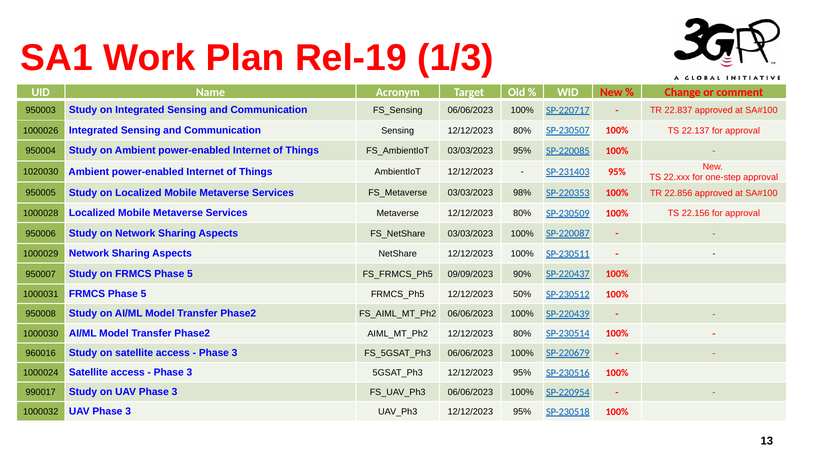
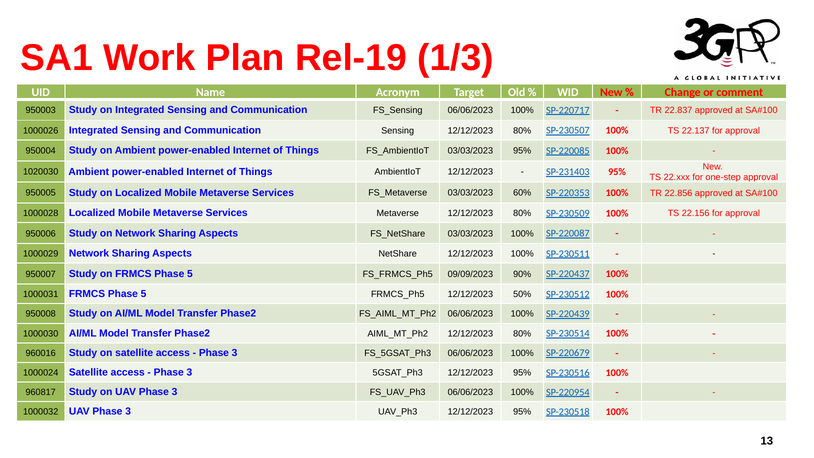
98%: 98% -> 60% (522, 193)
990017: 990017 -> 960817 (41, 392)
